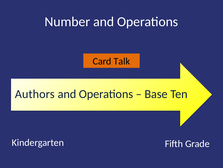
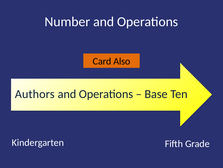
Talk: Talk -> Also (122, 61)
